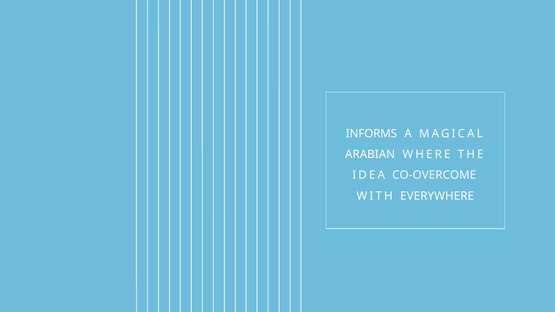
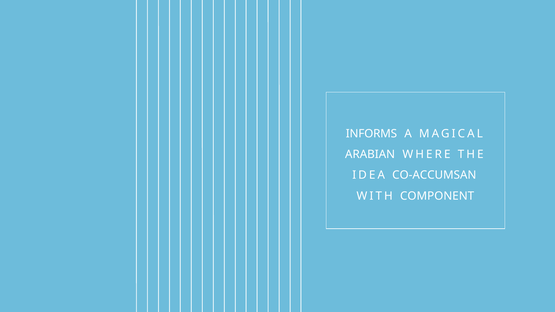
CO-OVERCOME: CO-OVERCOME -> CO-ACCUMSAN (434, 175)
EVERYWHERE: EVERYWHERE -> COMPONENT (437, 196)
